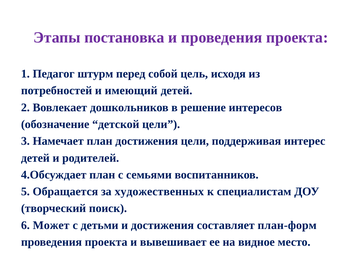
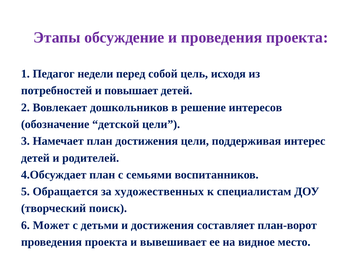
постановка: постановка -> обсуждение (124, 37)
штурм: штурм -> недели (95, 74)
имеющий: имеющий -> повышает (131, 90)
план-форм: план-форм -> план-ворот (287, 225)
